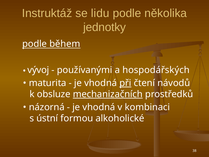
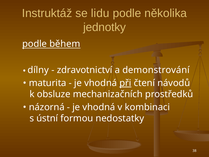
vývoj: vývoj -> dílny (38, 70)
používanými: používanými -> zdravotnictví (85, 70)
hospodářských: hospodářských -> demonstrování (156, 70)
mechanizačních underline: present -> none (108, 94)
alkoholické: alkoholické -> nedostatky (120, 118)
